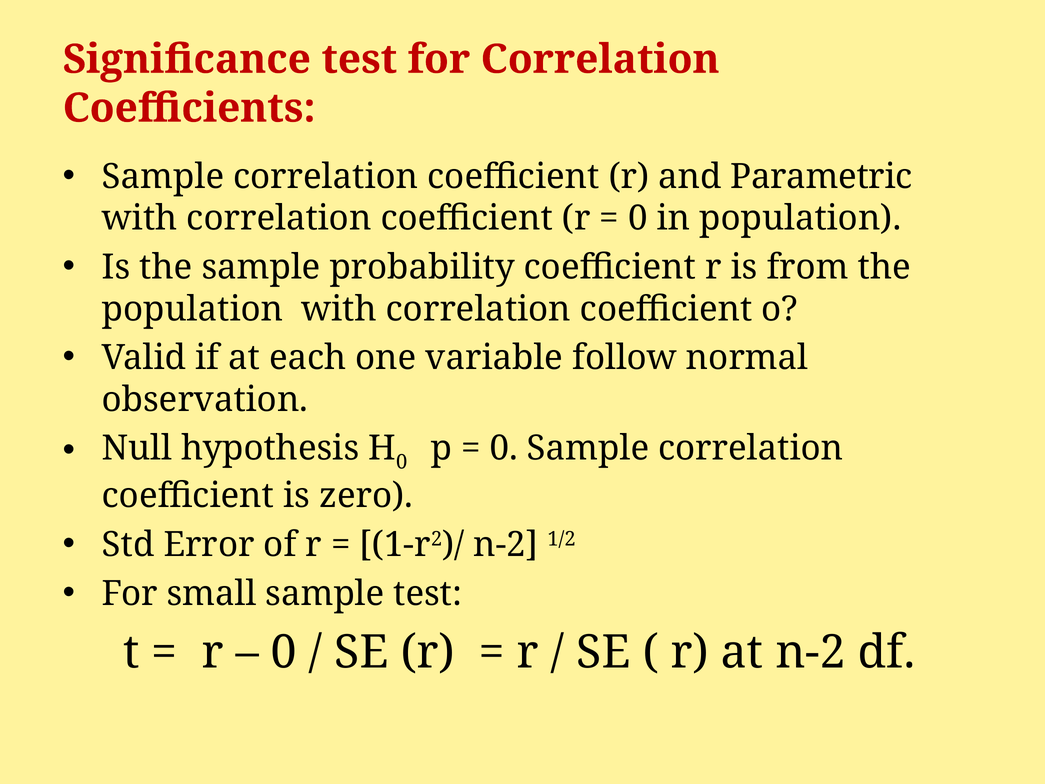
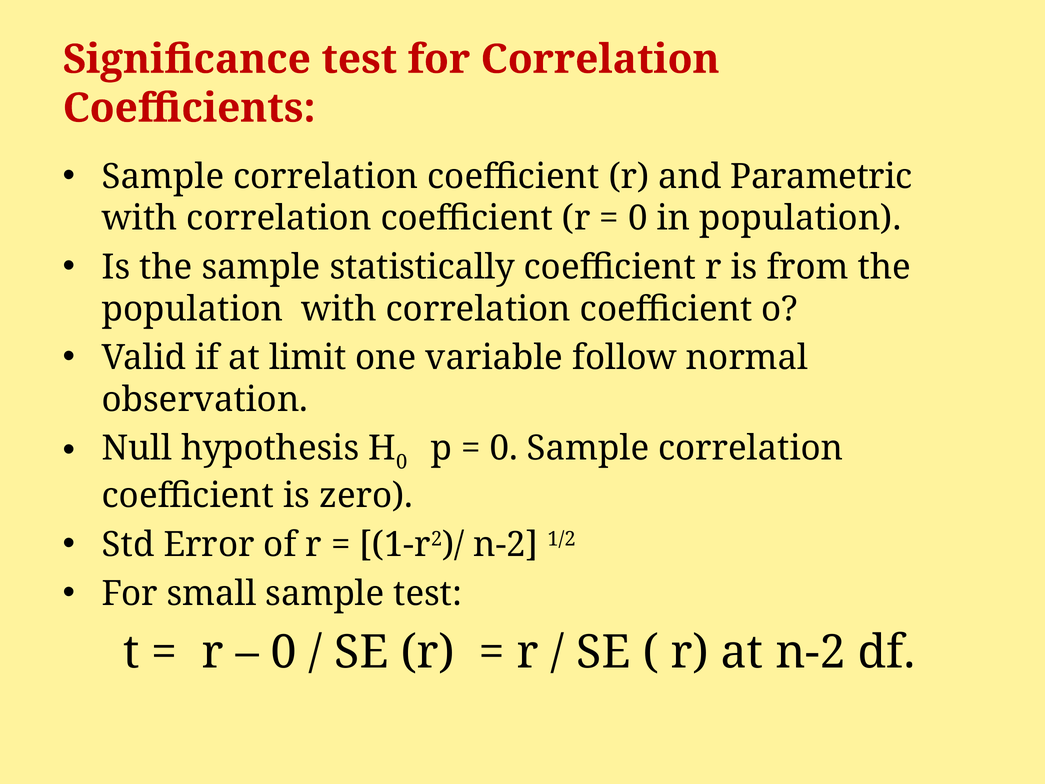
probability: probability -> statistically (422, 267)
each: each -> limit (308, 358)
